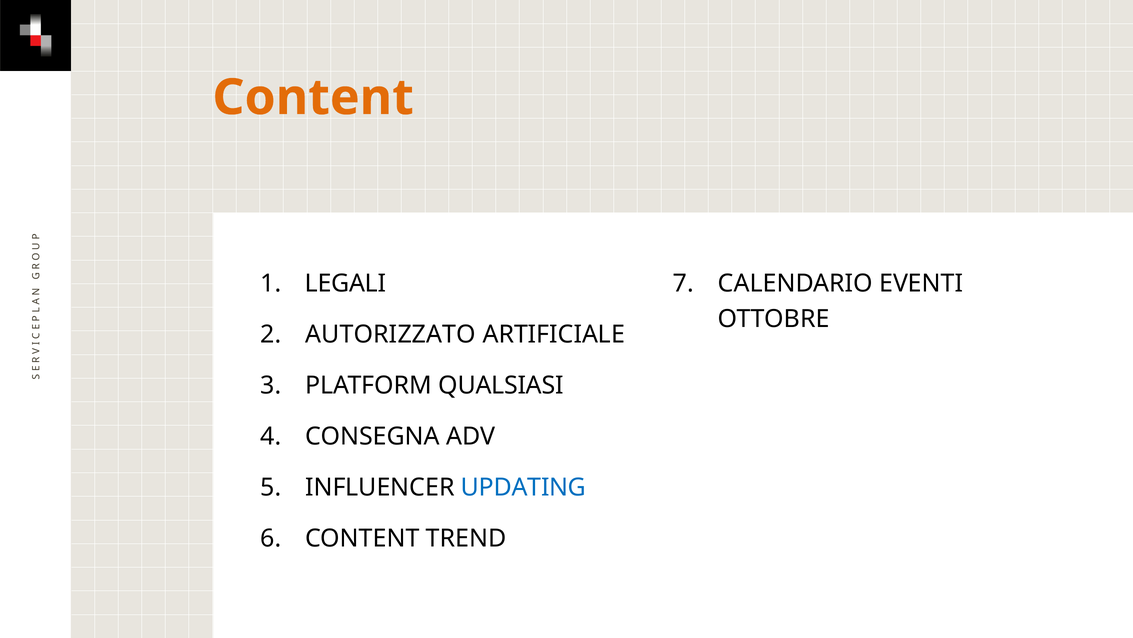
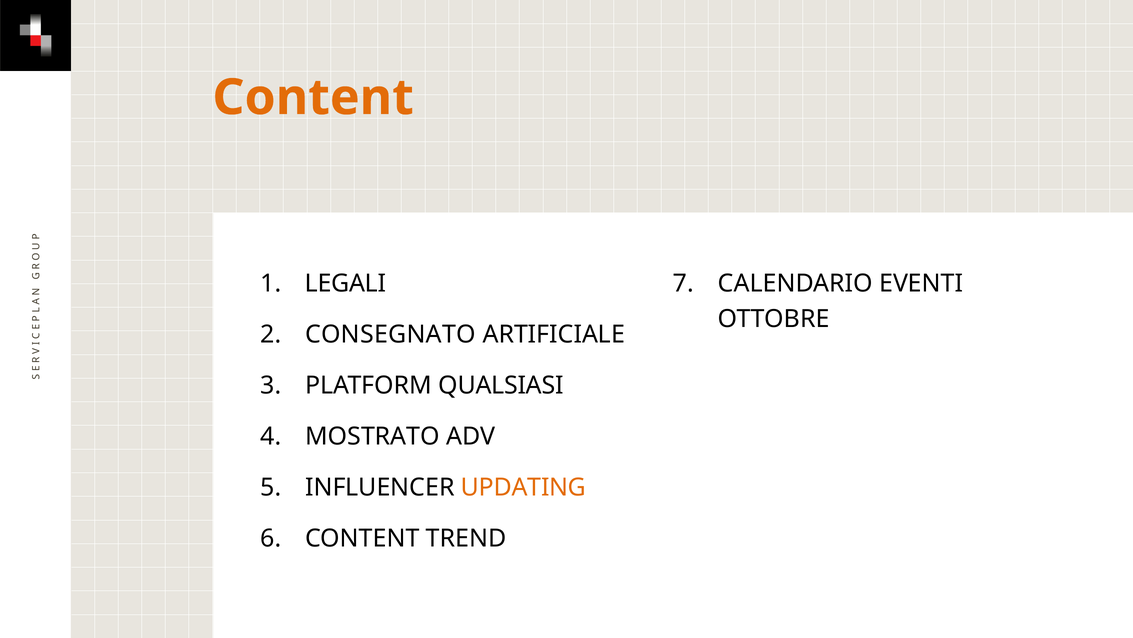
AUTORIZZATO: AUTORIZZATO -> CONSEGNATO (391, 334)
CONSEGNA: CONSEGNA -> MOSTRATO (372, 436)
UPDATING colour: blue -> orange (524, 487)
